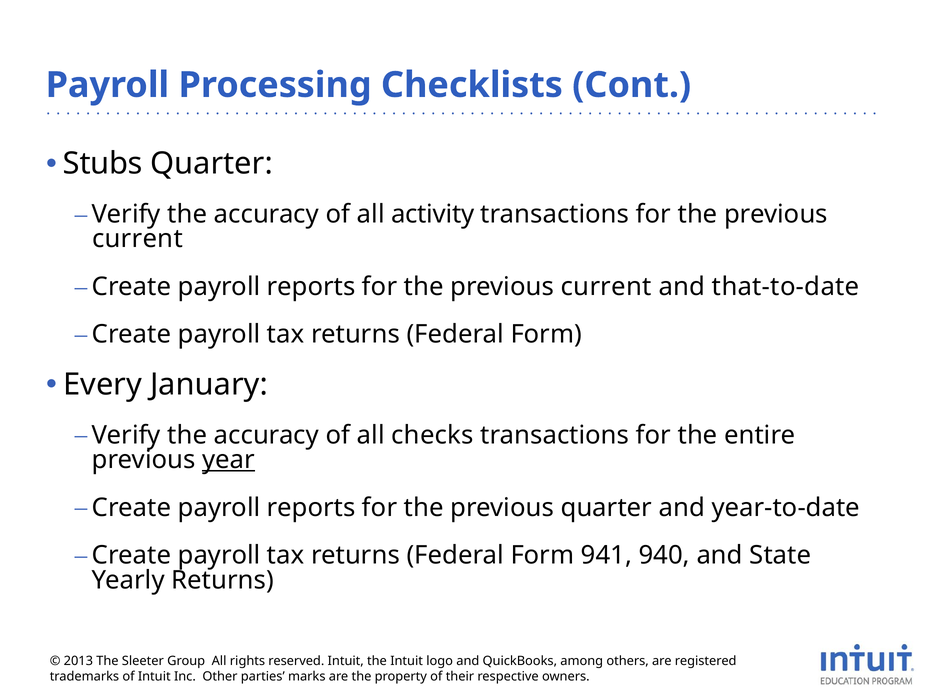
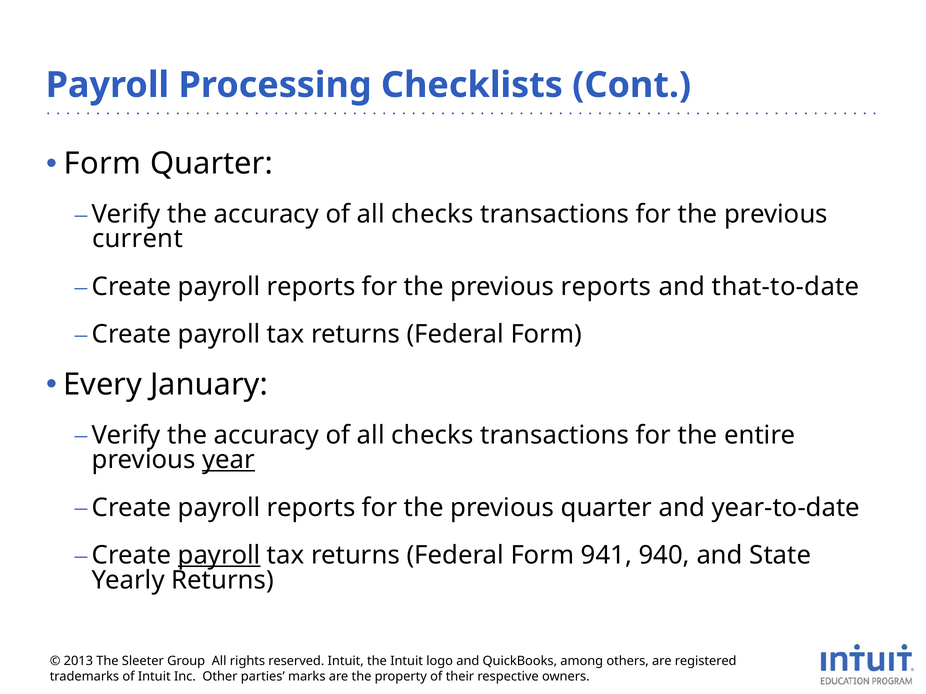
Stubs: Stubs -> Form (103, 164)
activity: activity -> checks (432, 214)
current: current -> reports (606, 287)
payroll underline: none -> present (219, 556)
